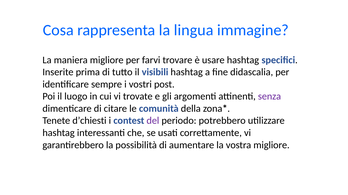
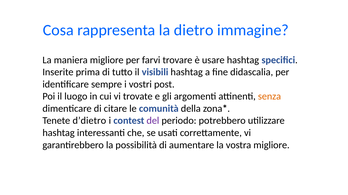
lingua: lingua -> dietro (194, 30)
senza colour: purple -> orange (269, 97)
d’chiesti: d’chiesti -> d’dietro (89, 121)
